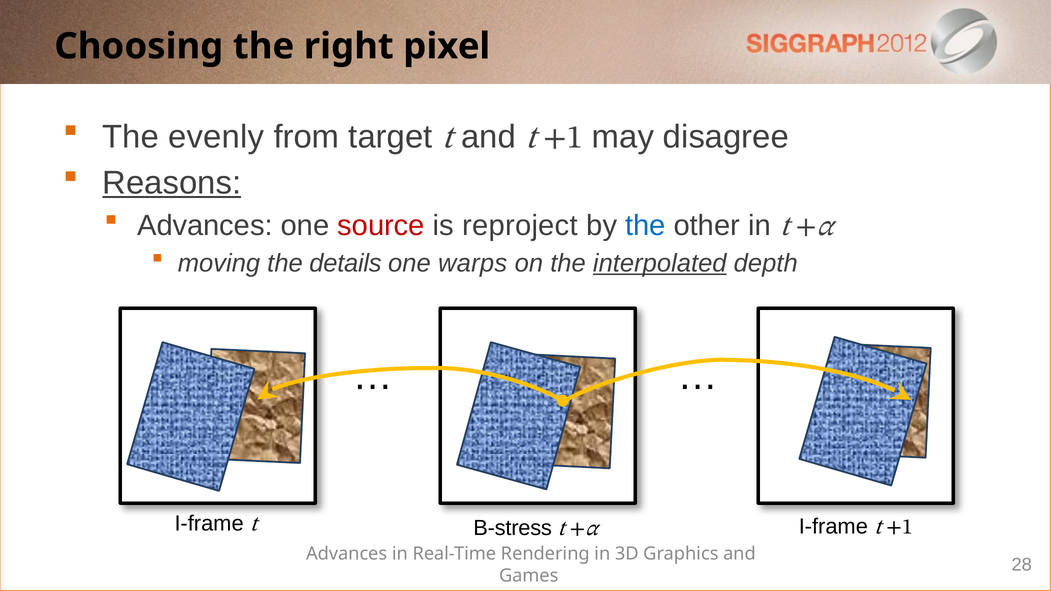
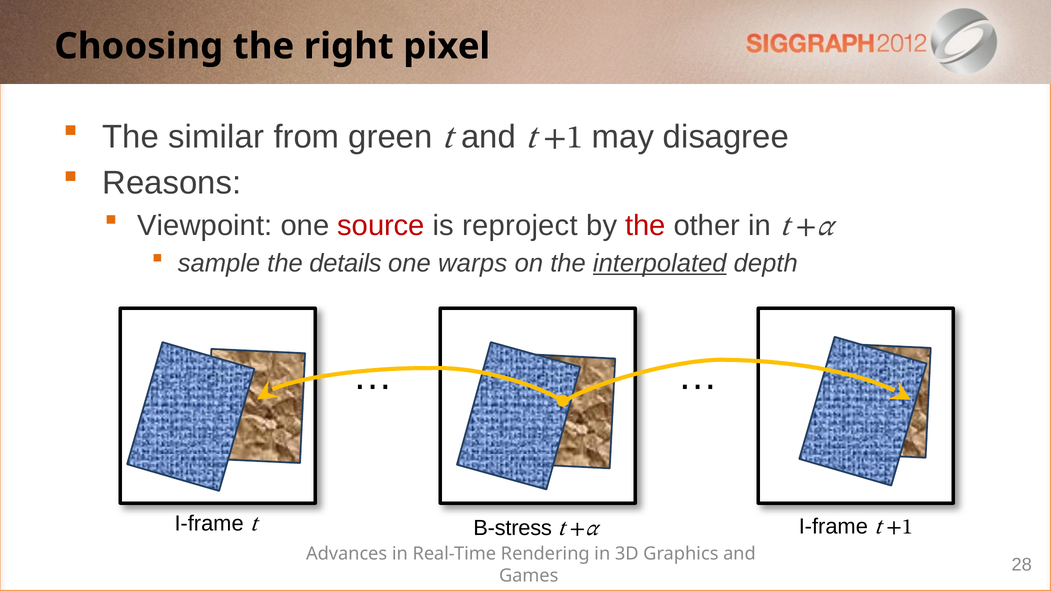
evenly: evenly -> similar (216, 137)
target: target -> green (390, 137)
Reasons underline: present -> none (172, 183)
Advances: Advances -> Viewpoint (205, 226)
the colour: blue -> red (645, 226)
moving: moving -> sample (219, 263)
